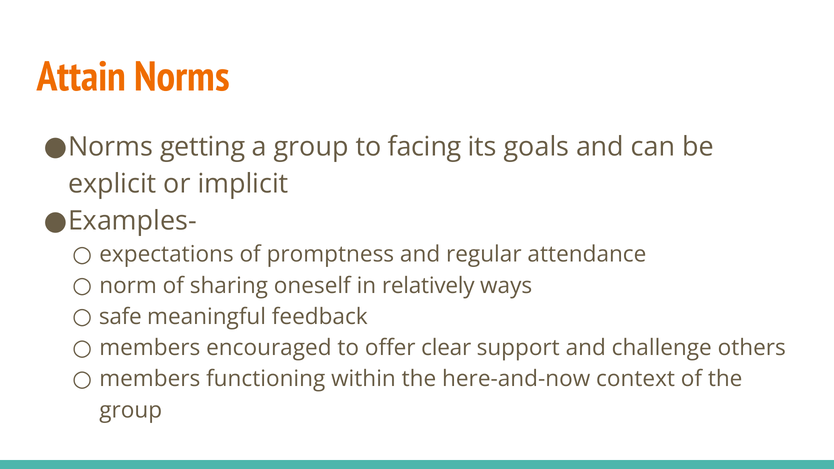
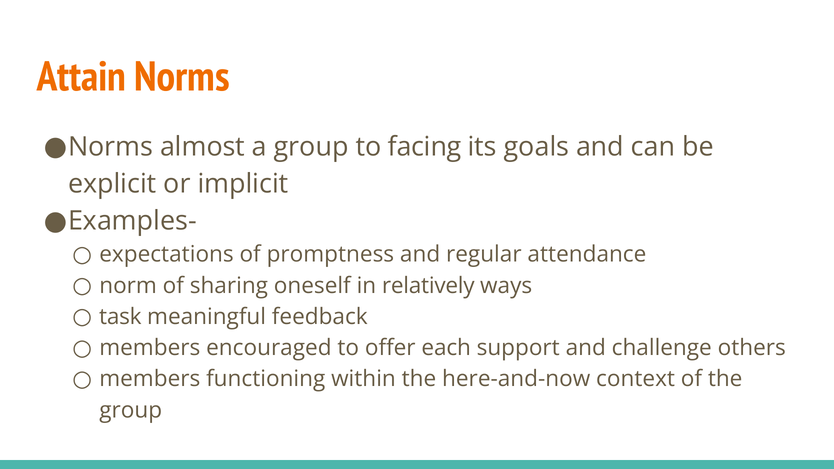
getting: getting -> almost (203, 147)
safe: safe -> task (120, 317)
clear: clear -> each (446, 348)
